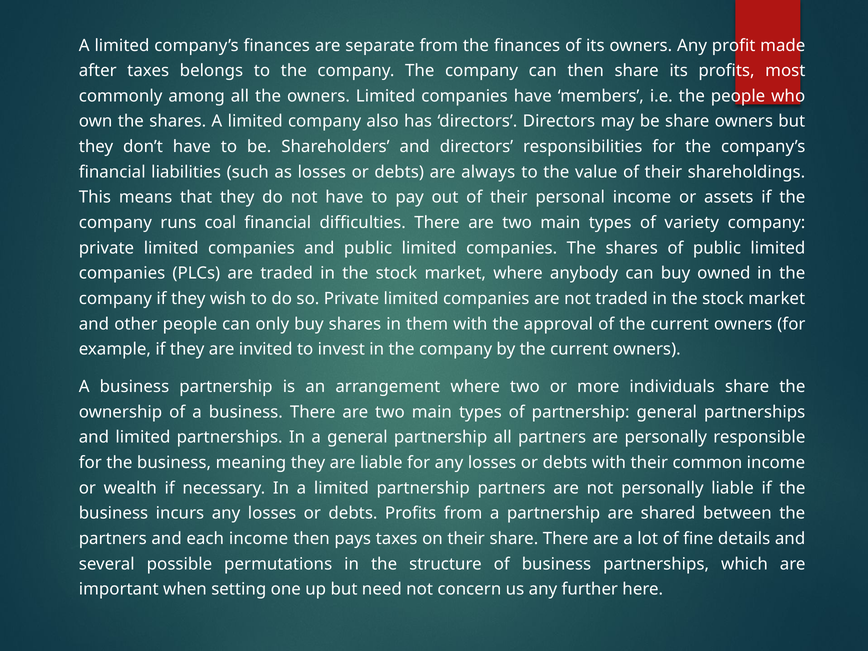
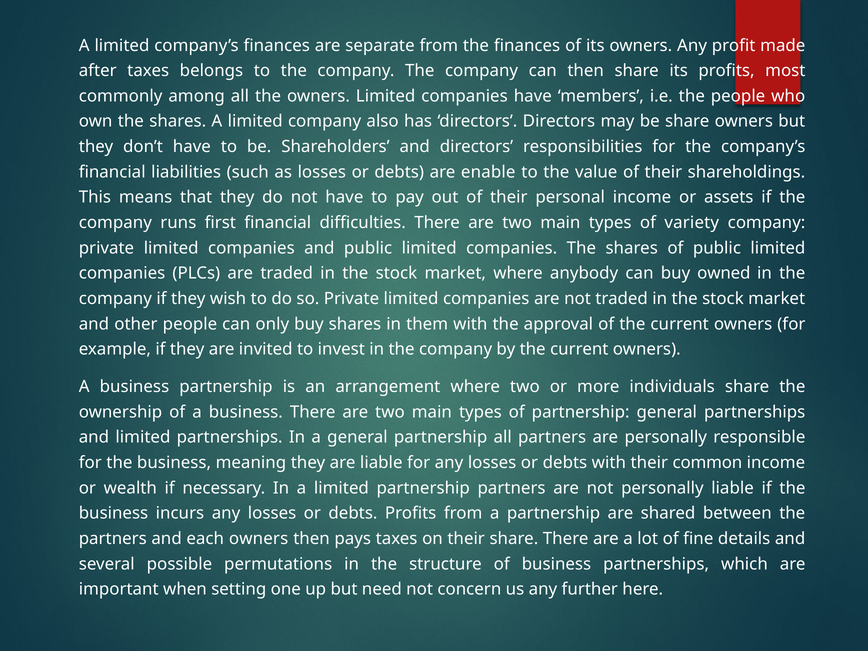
always: always -> enable (488, 172)
coal: coal -> first (220, 223)
each income: income -> owners (259, 539)
